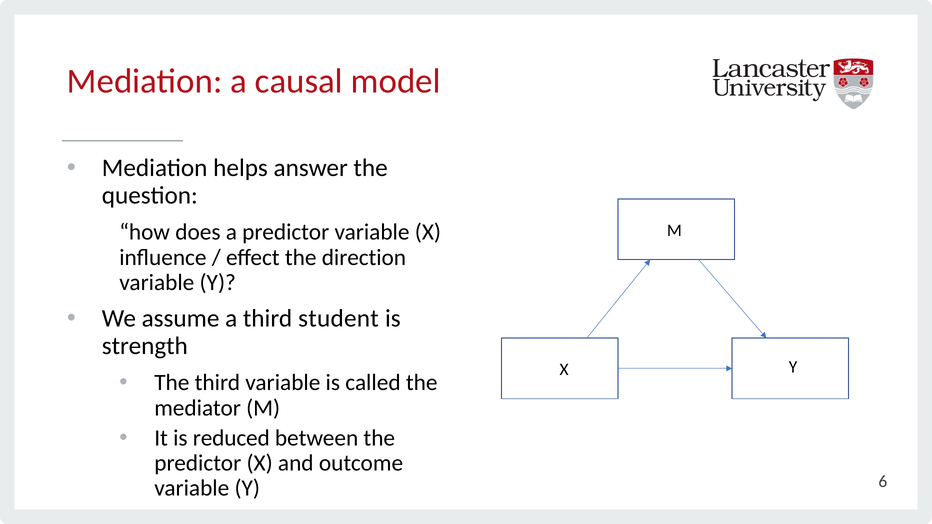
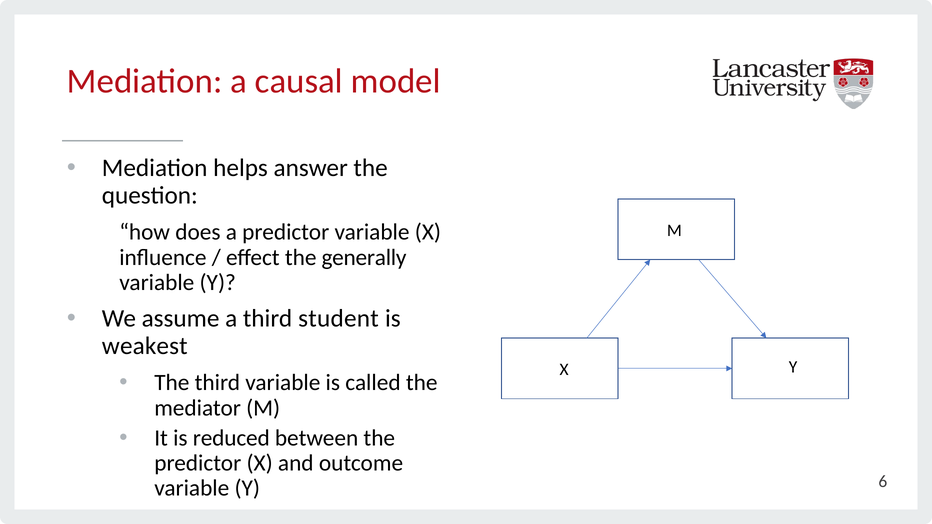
direction: direction -> generally (364, 258)
strength: strength -> weakest (145, 346)
